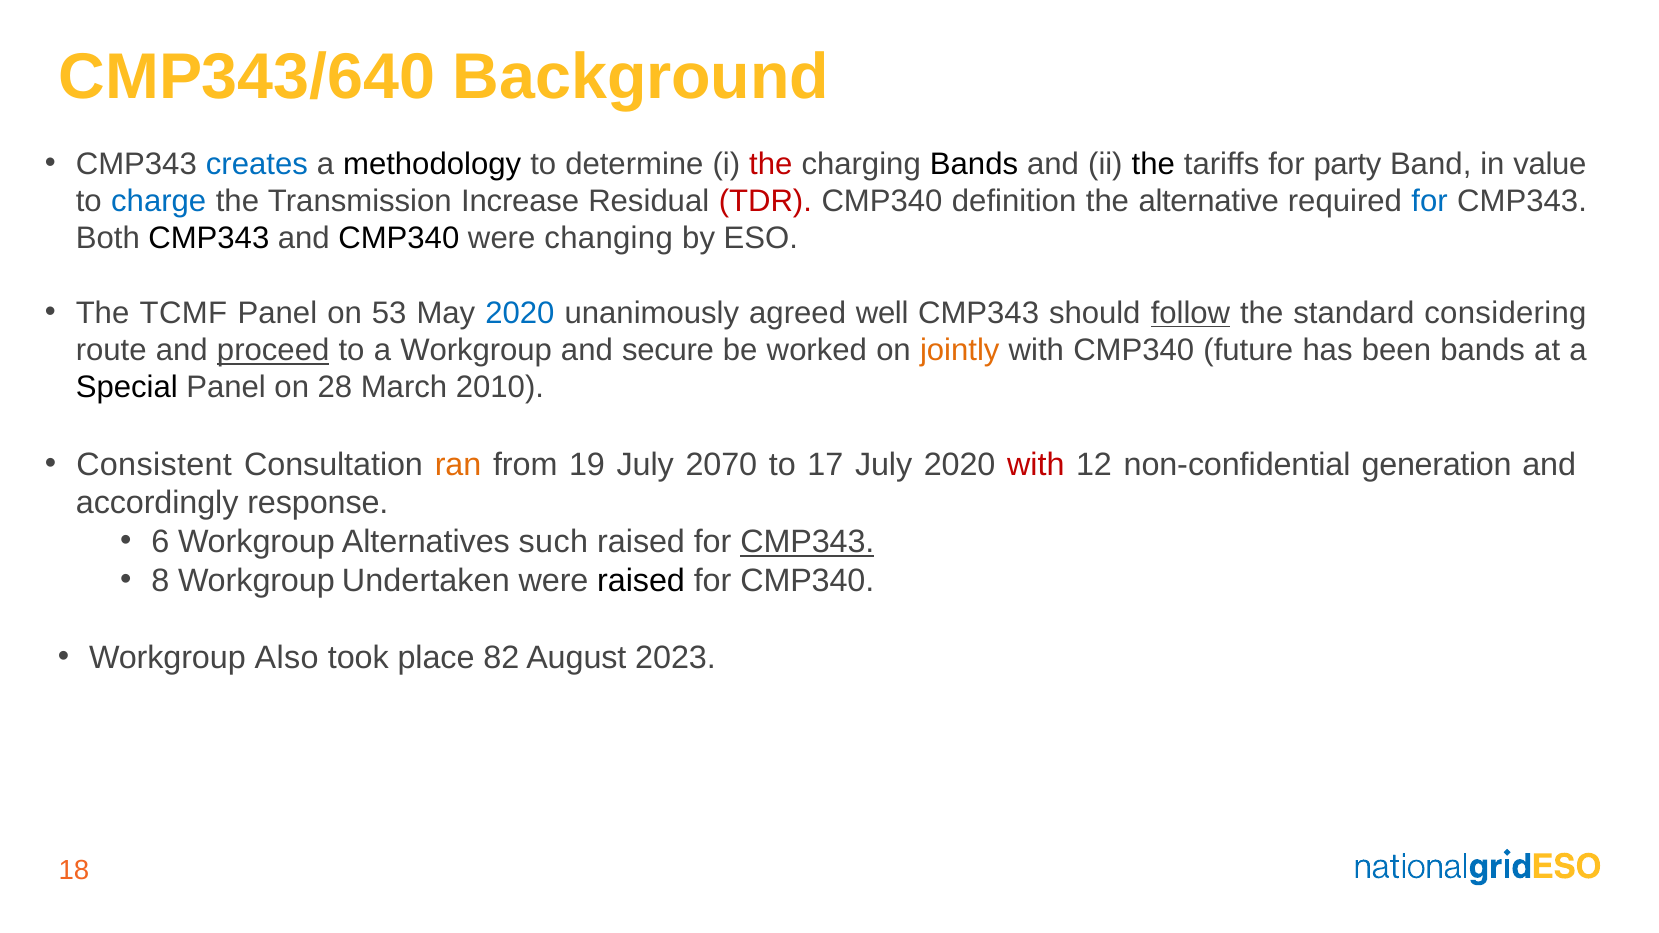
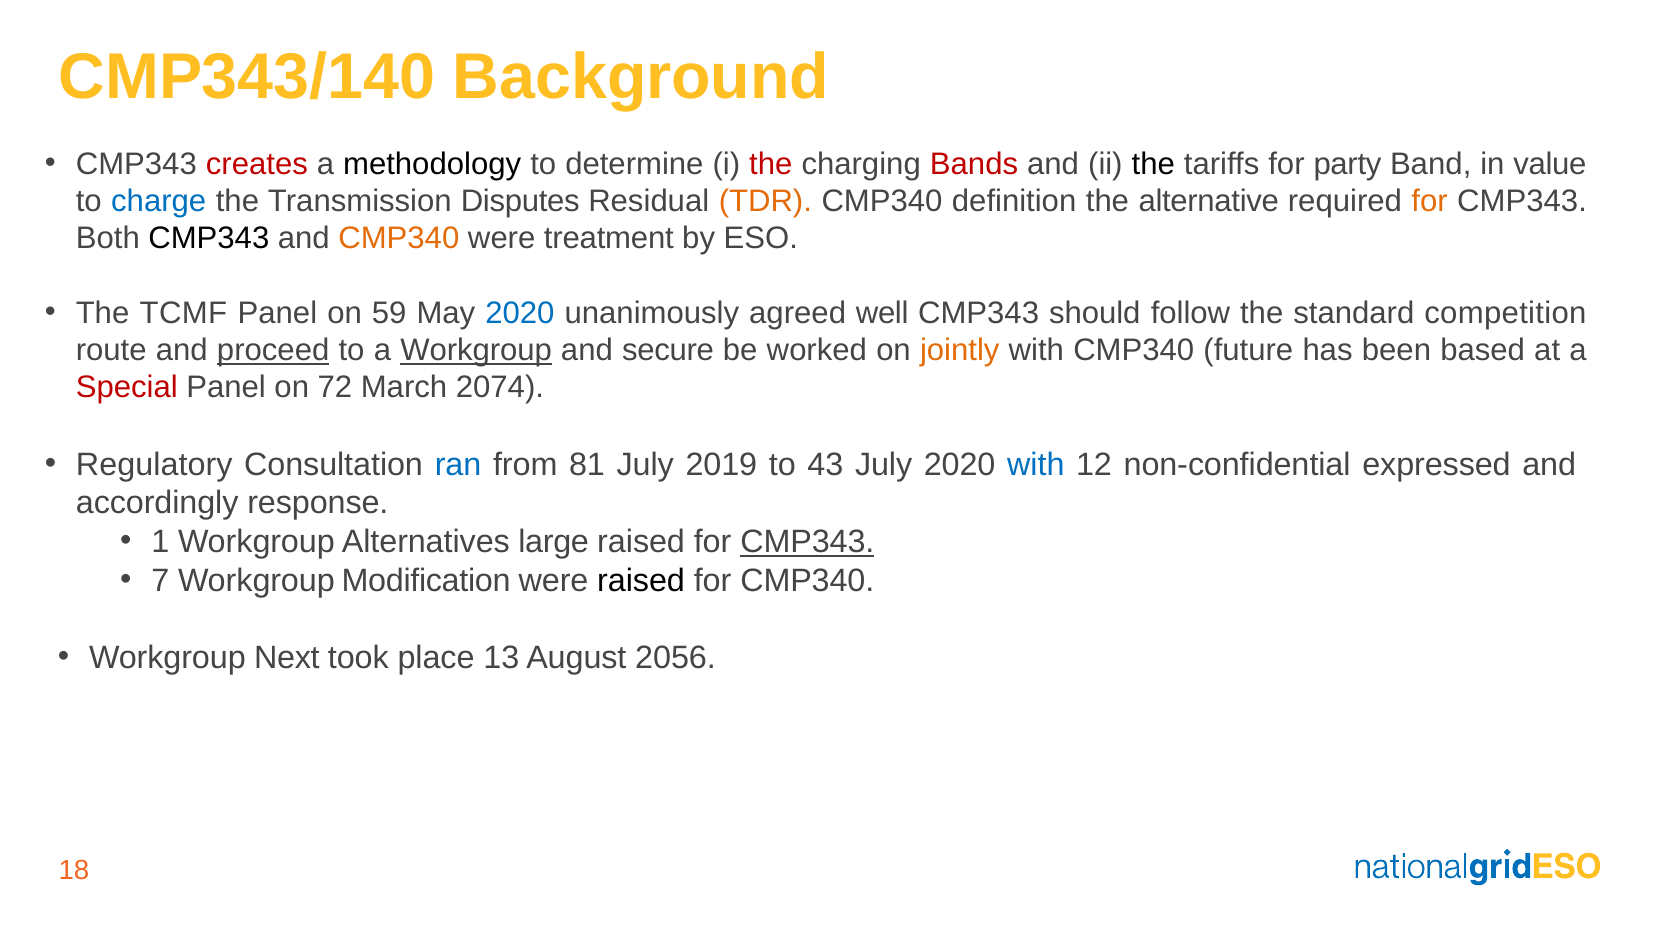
CMP343/640: CMP343/640 -> CMP343/140 (247, 77)
creates colour: blue -> red (257, 164)
Bands colour: black -> red (974, 164)
Increase: Increase -> Disputes (520, 201)
TDR colour: red -> orange (765, 201)
for colour: blue -> orange (1430, 201)
CMP340 colour: black -> orange (399, 238)
changing: changing -> treatment (609, 238)
53: 53 -> 59 (389, 313)
follow underline: present -> none (1190, 313)
considering: considering -> competition (1505, 313)
Workgroup underline: none -> present (476, 350)
been bands: bands -> based (1483, 350)
Special colour: black -> red (127, 388)
28: 28 -> 72 (335, 388)
2010: 2010 -> 2074 (500, 388)
Consistent: Consistent -> Regulatory (154, 465)
ran colour: orange -> blue (458, 465)
19: 19 -> 81 (587, 465)
2070: 2070 -> 2019 (721, 465)
17: 17 -> 43 (825, 465)
with colour: red -> blue (1036, 465)
generation: generation -> expressed (1437, 465)
6: 6 -> 1 (160, 542)
such: such -> large (554, 542)
8: 8 -> 7 (160, 581)
Undertaken: Undertaken -> Modification (426, 581)
Also: Also -> Next (287, 658)
82: 82 -> 13 (501, 658)
2023: 2023 -> 2056 (676, 658)
